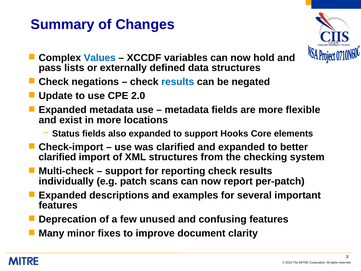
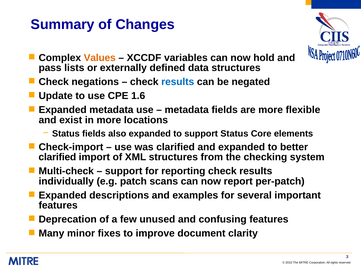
Values colour: blue -> orange (100, 58)
2.0: 2.0 -> 1.6 (138, 96)
support Hooks: Hooks -> Status (234, 133)
